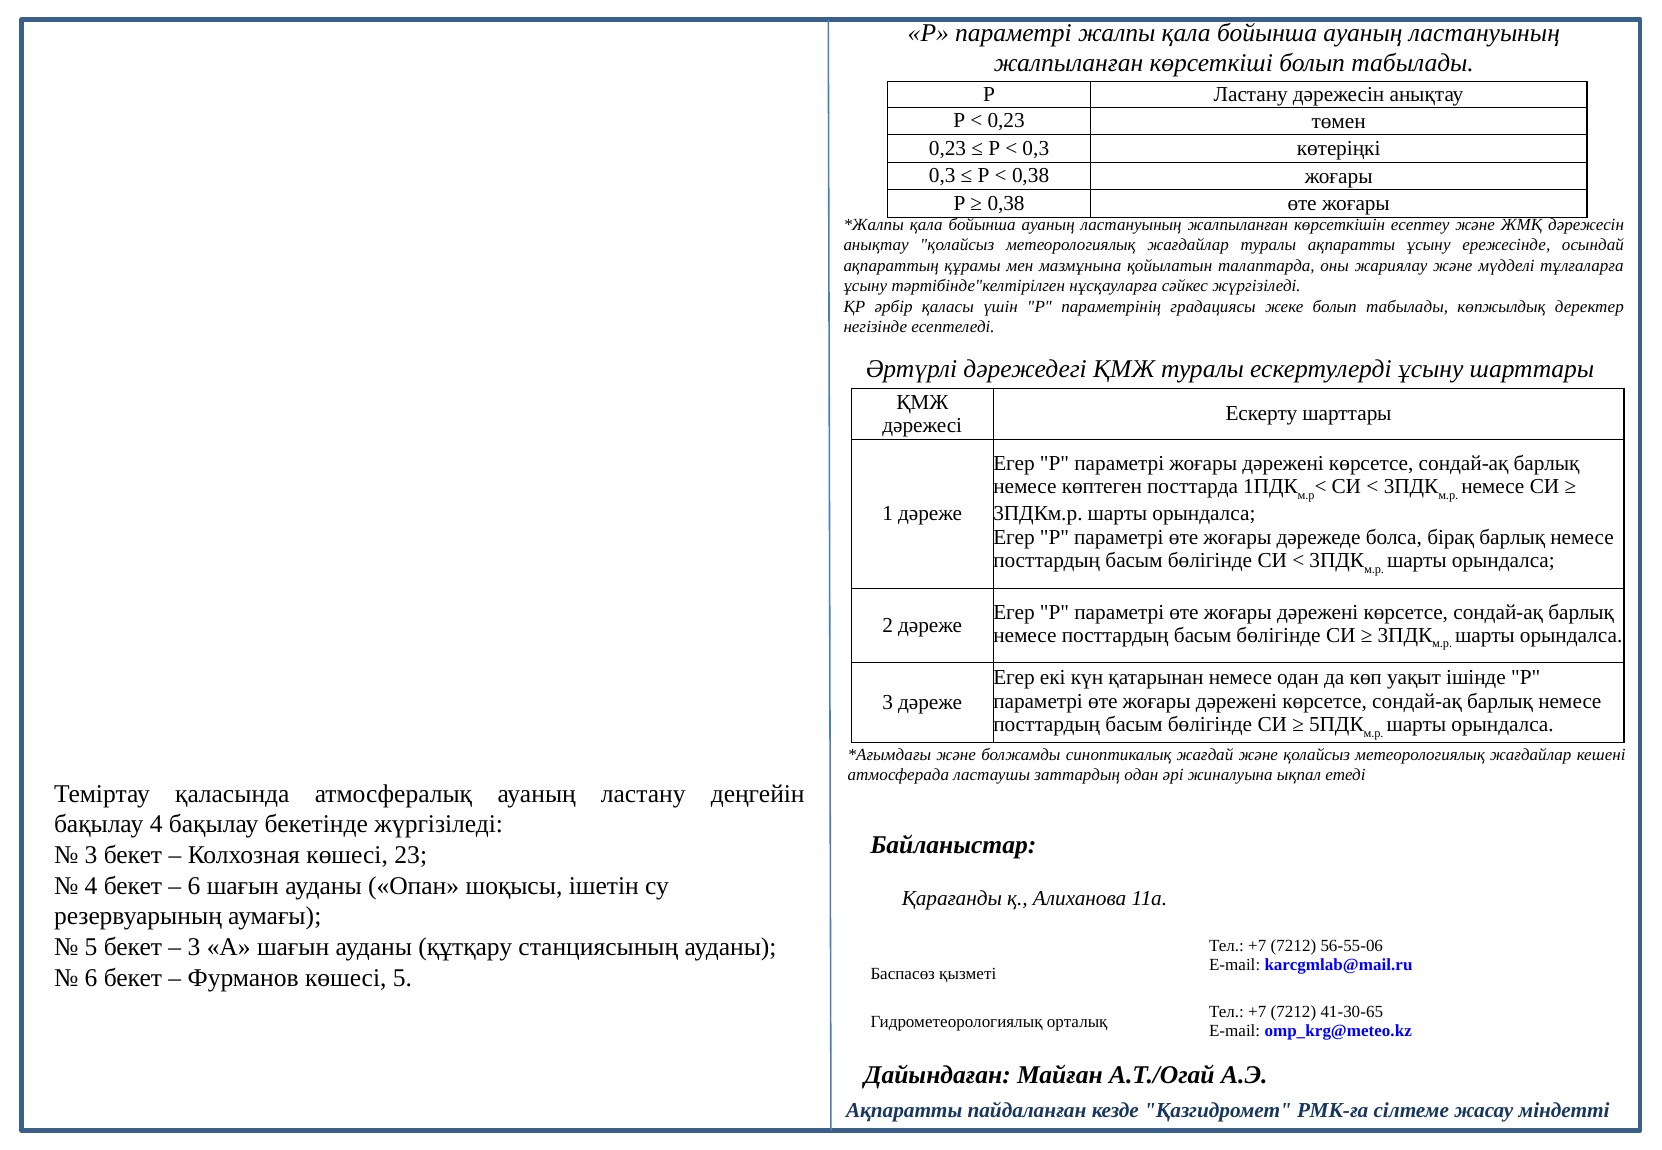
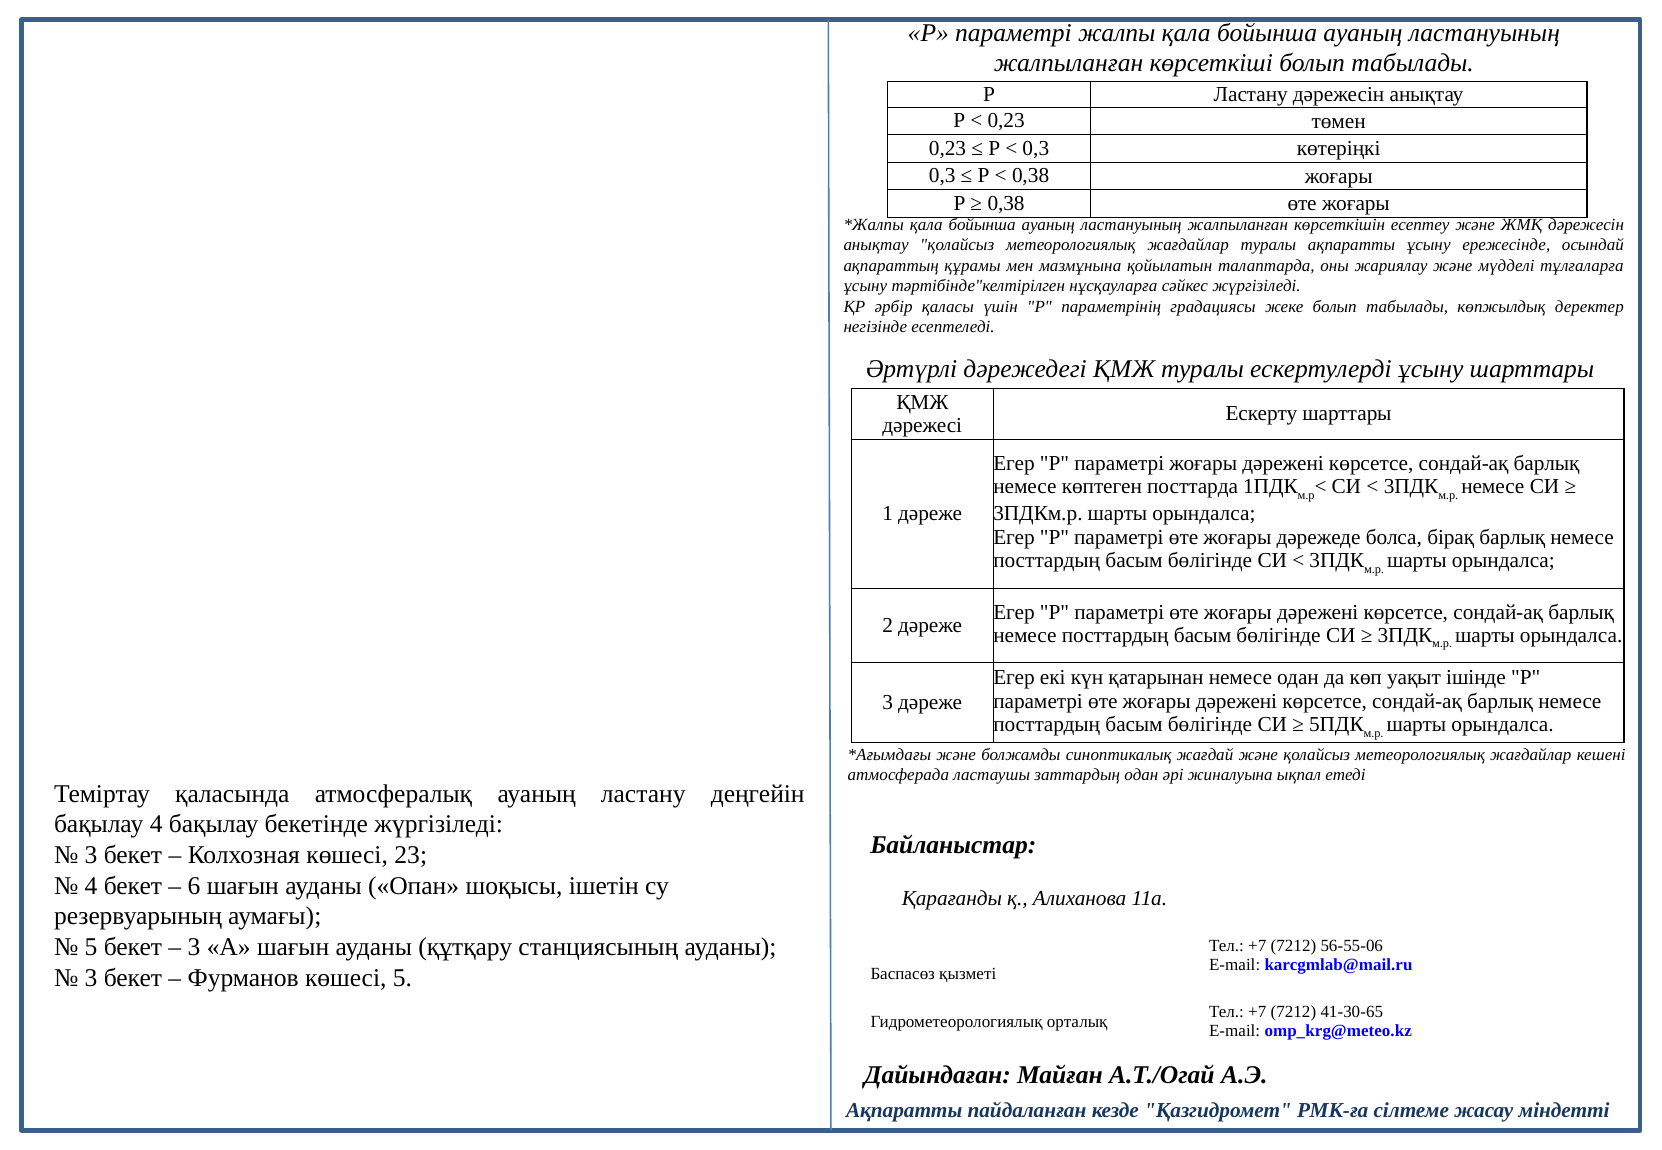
6: 6 -> 3 (91, 978)
